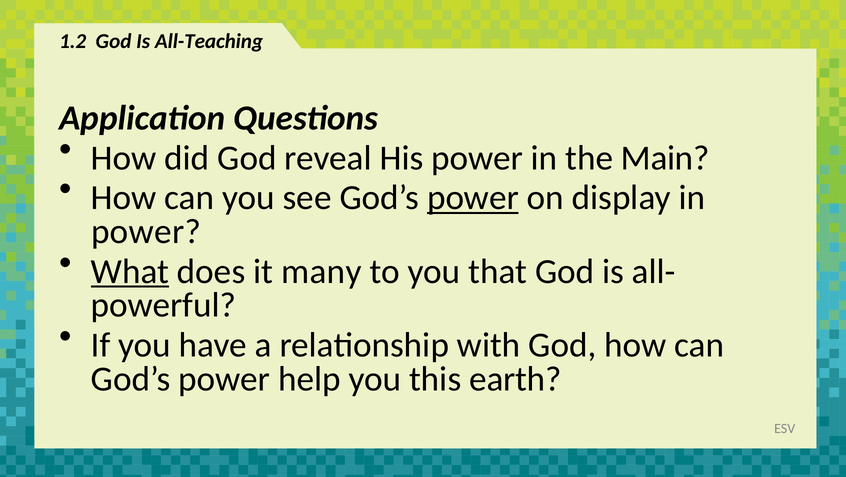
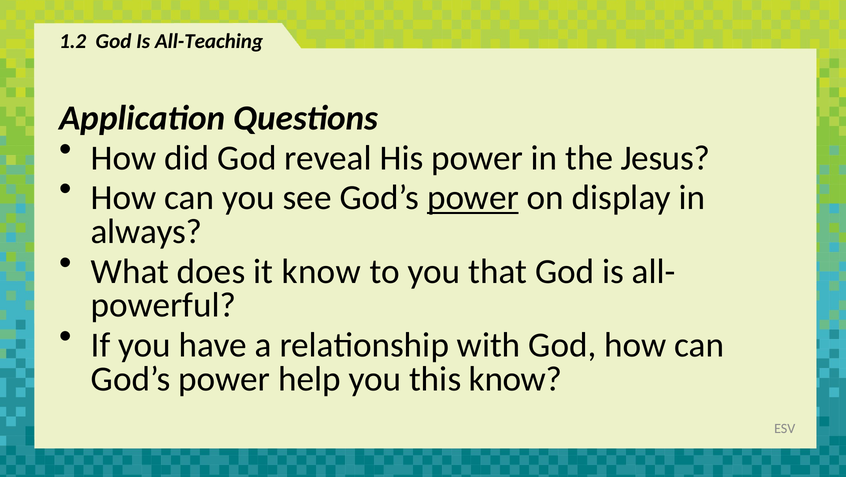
Main: Main -> Jesus (665, 158)
power: power -> always (147, 232)
What underline: present -> none (130, 272)
it many: many -> know (321, 272)
this earth: earth -> know (516, 379)
